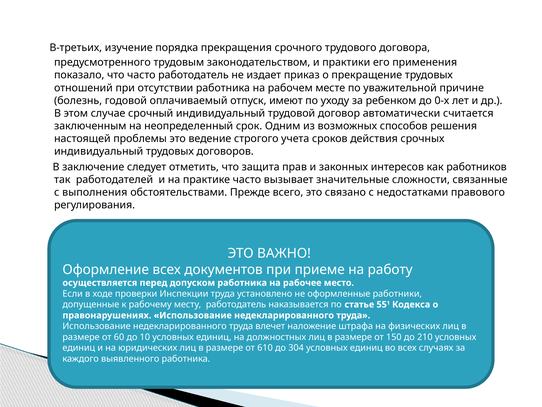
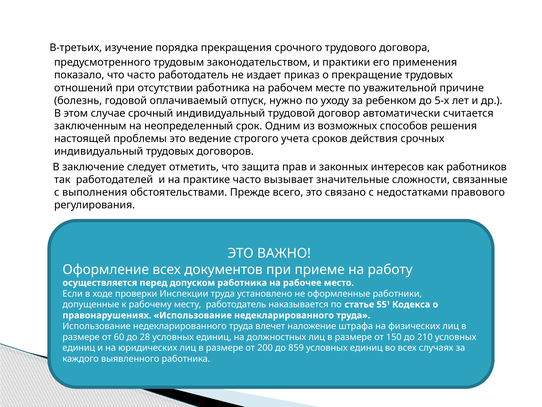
имеют: имеют -> нужно (286, 100)
0-х: 0-х -> 5-х (442, 100)
10: 10 -> 28 (145, 337)
610: 610 -> 200 (265, 348)
304: 304 -> 859 (296, 348)
